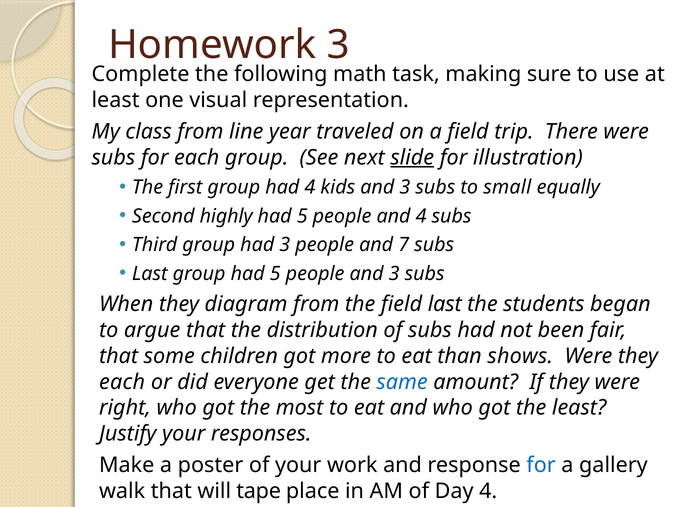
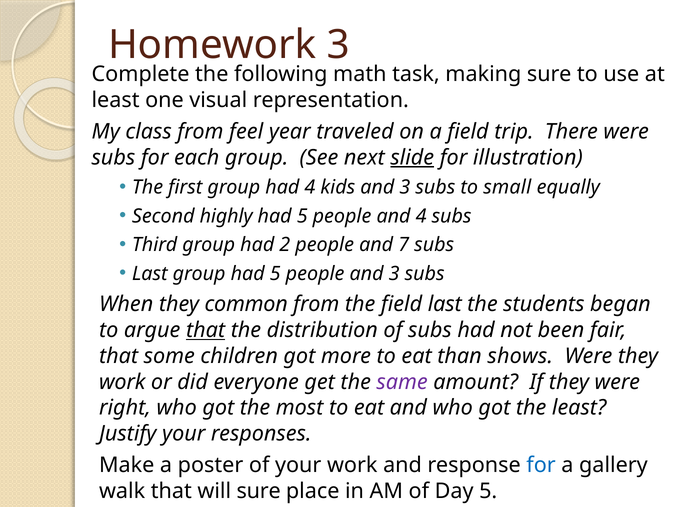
line: line -> feel (246, 132)
had 3: 3 -> 2 (285, 245)
diagram: diagram -> common (246, 304)
that underline: none -> present (206, 330)
each: each -> work (122, 382)
same colour: blue -> purple (402, 382)
will tape: tape -> sure (259, 491)
Day 4: 4 -> 5 (488, 491)
